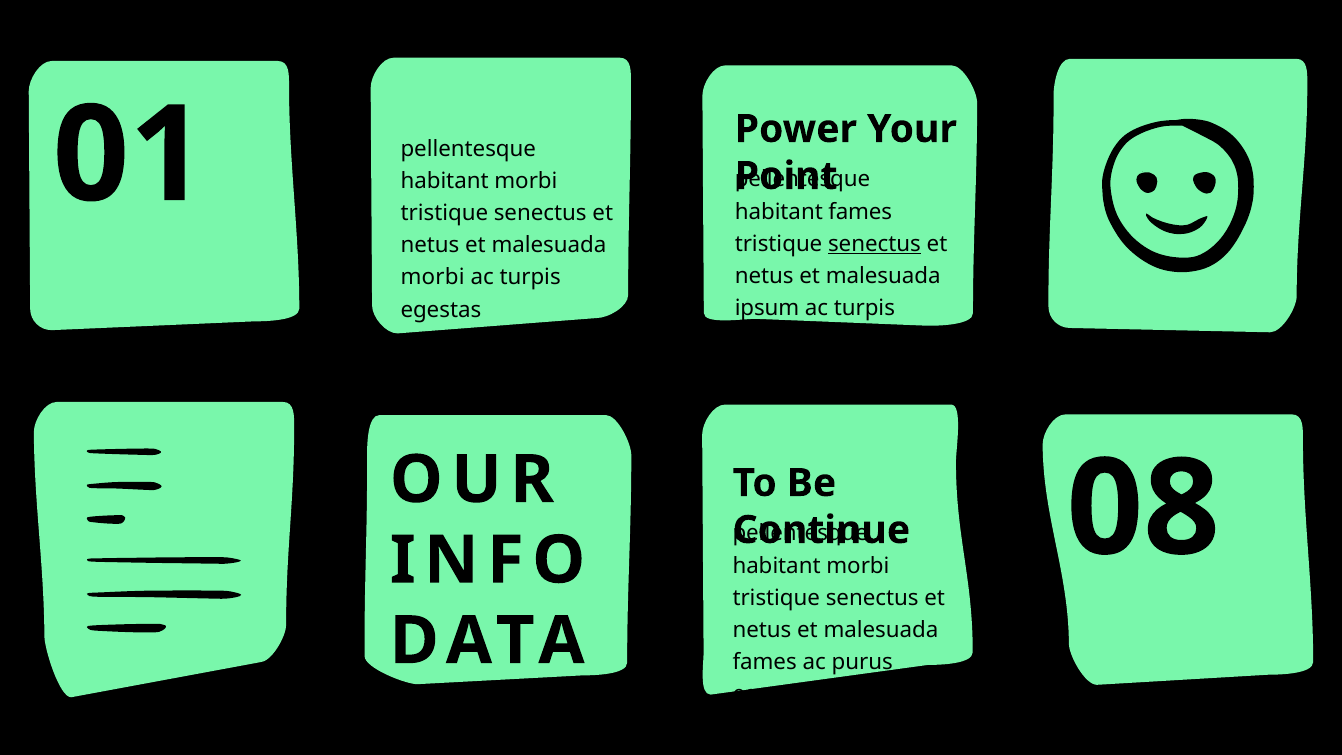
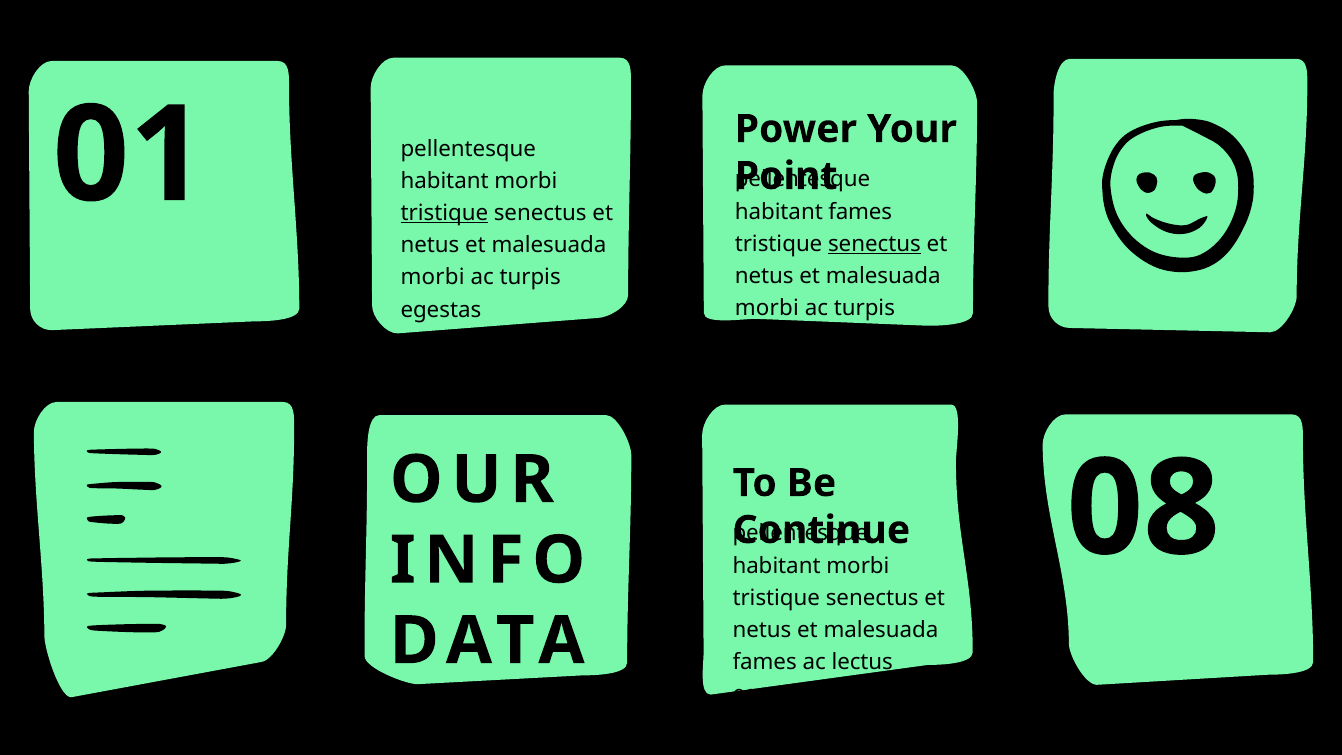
tristique underline: none -> present (444, 213)
ipsum: ipsum -> morbi (767, 308)
purus: purus -> lectus (862, 662)
